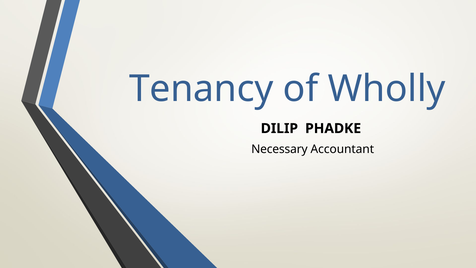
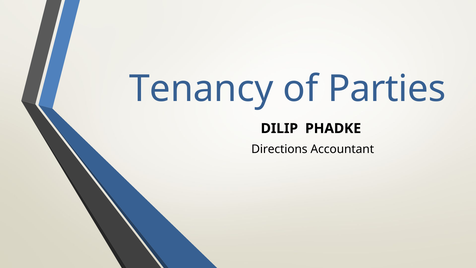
Wholly: Wholly -> Parties (387, 89)
Necessary: Necessary -> Directions (279, 149)
